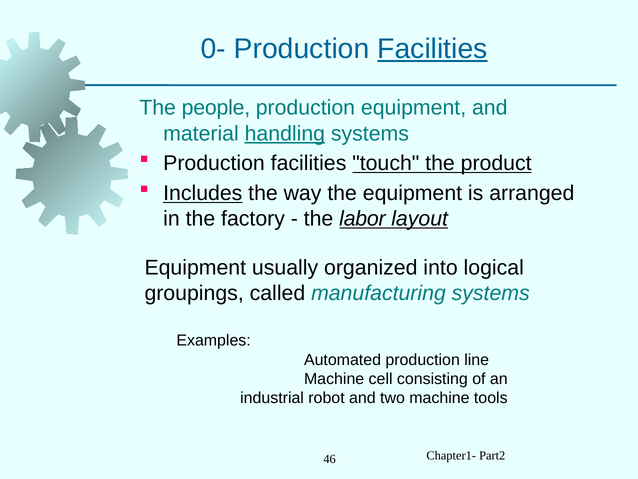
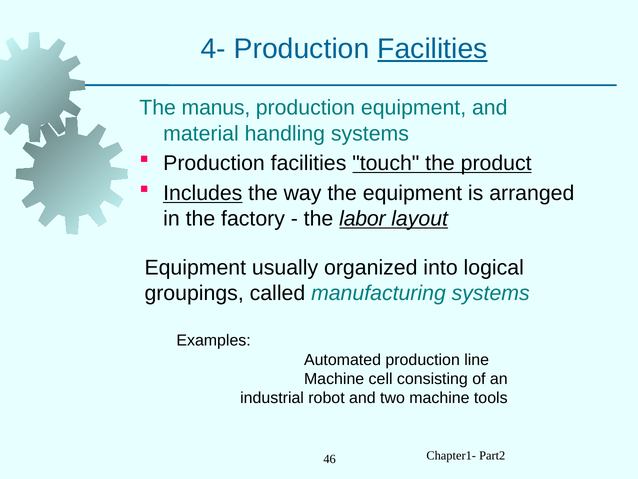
0-: 0- -> 4- (213, 49)
people: people -> manus (216, 108)
handling underline: present -> none (285, 133)
